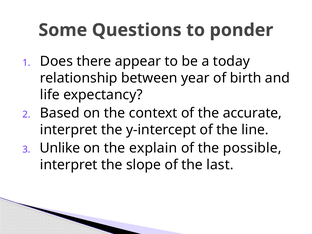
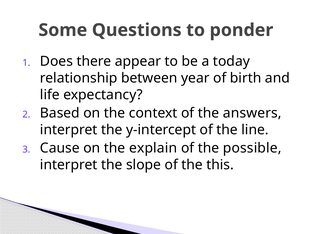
accurate: accurate -> answers (252, 113)
Unlike: Unlike -> Cause (60, 148)
last: last -> this (220, 165)
